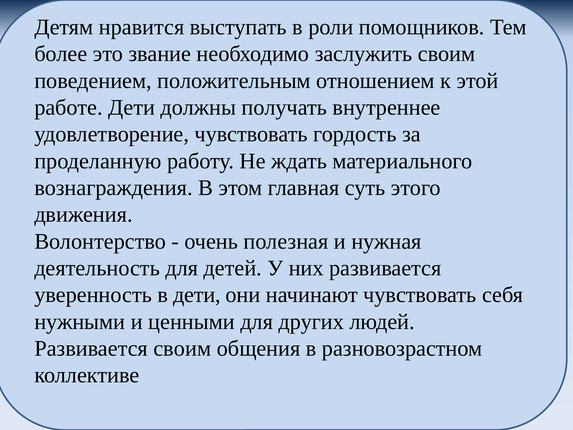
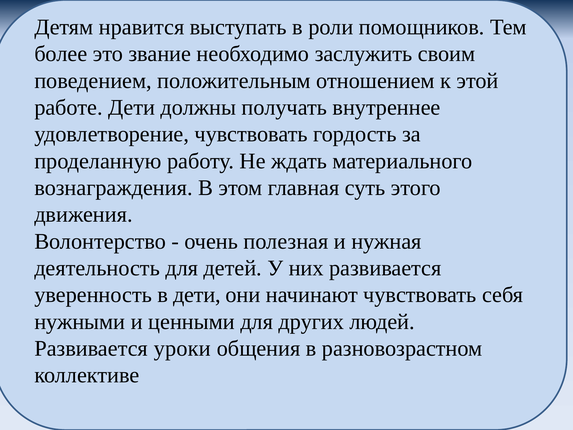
Развивается своим: своим -> уроки (182, 348)
